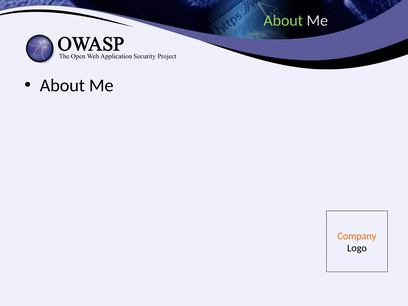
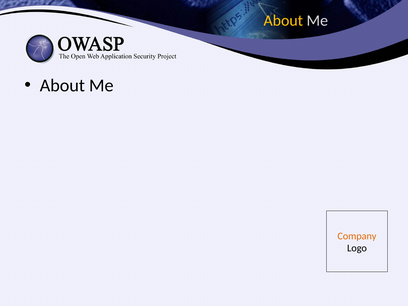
About colour: light green -> yellow (283, 20)
